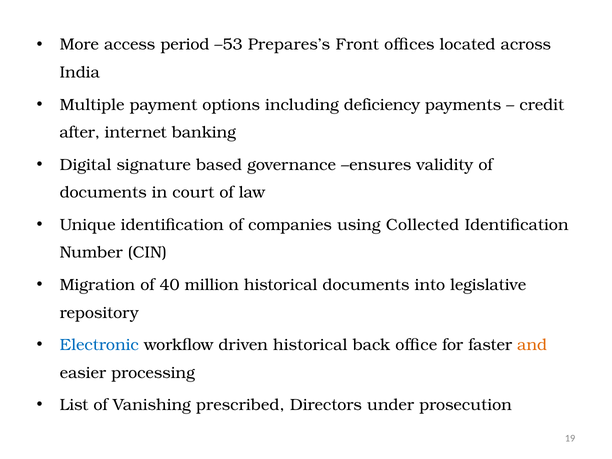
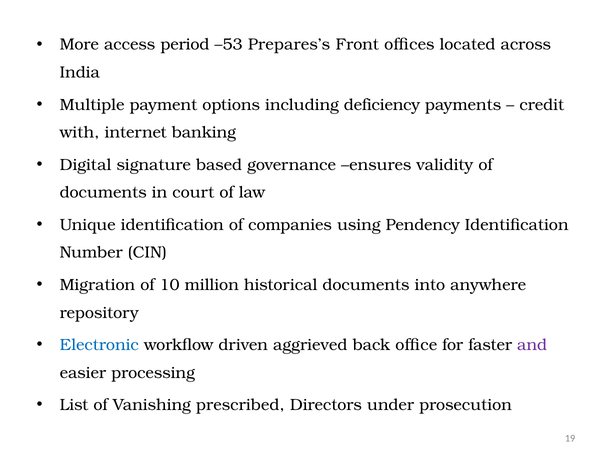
after: after -> with (80, 133)
Collected: Collected -> Pendency (423, 225)
40: 40 -> 10 (170, 285)
legislative: legislative -> anywhere (488, 285)
driven historical: historical -> aggrieved (310, 345)
and colour: orange -> purple (532, 345)
